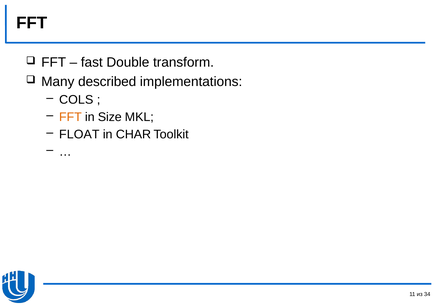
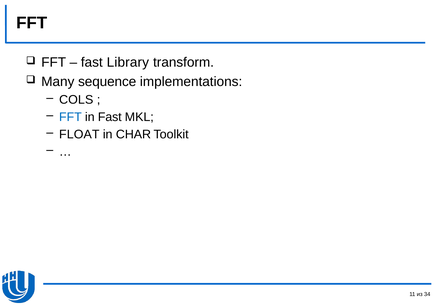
Double: Double -> Library (128, 62)
described: described -> sequence (107, 82)
FFT colour: orange -> blue (70, 117)
in Size: Size -> Fast (110, 117)
